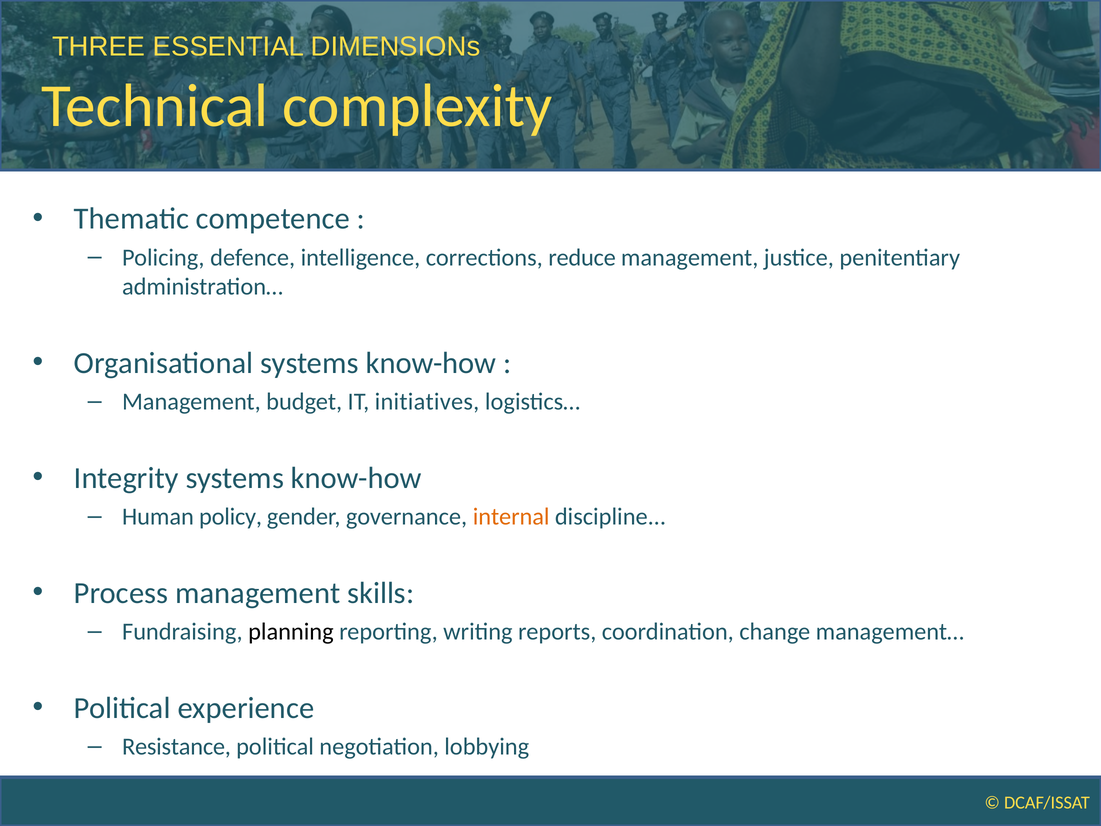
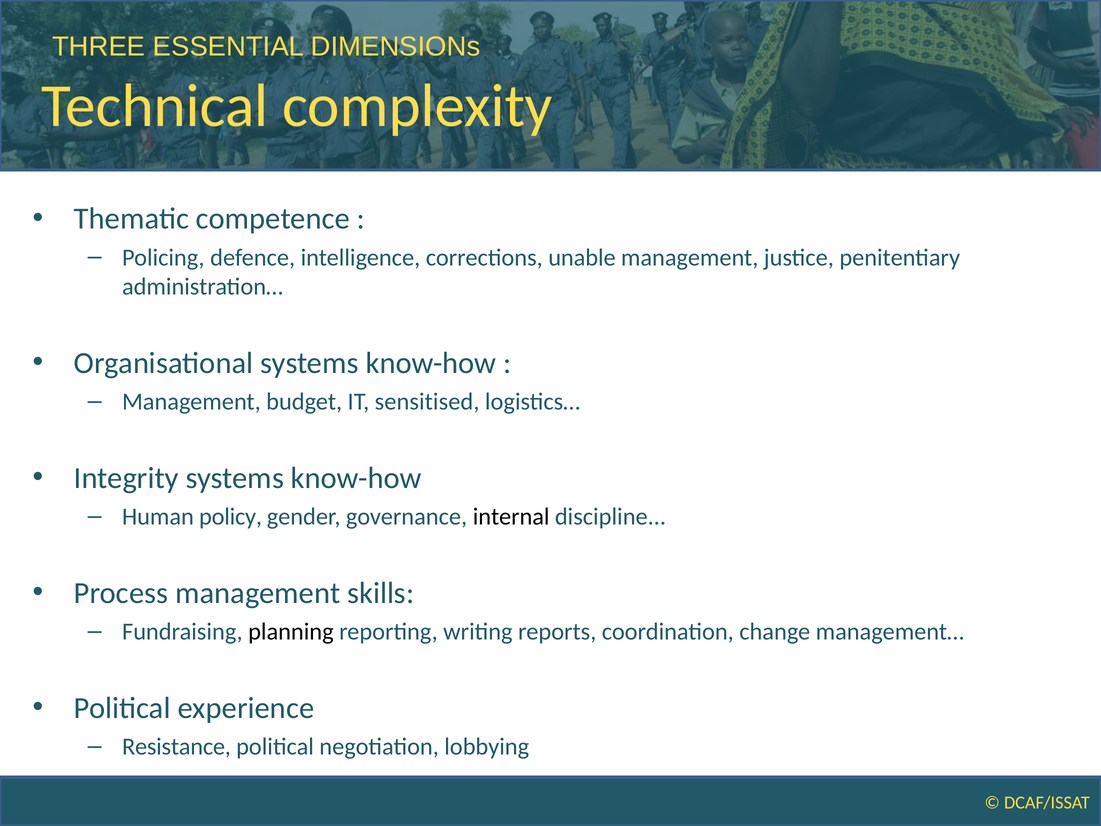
reduce: reduce -> unable (582, 257)
initiatives: initiatives -> sensitised (427, 402)
internal colour: orange -> black (511, 517)
